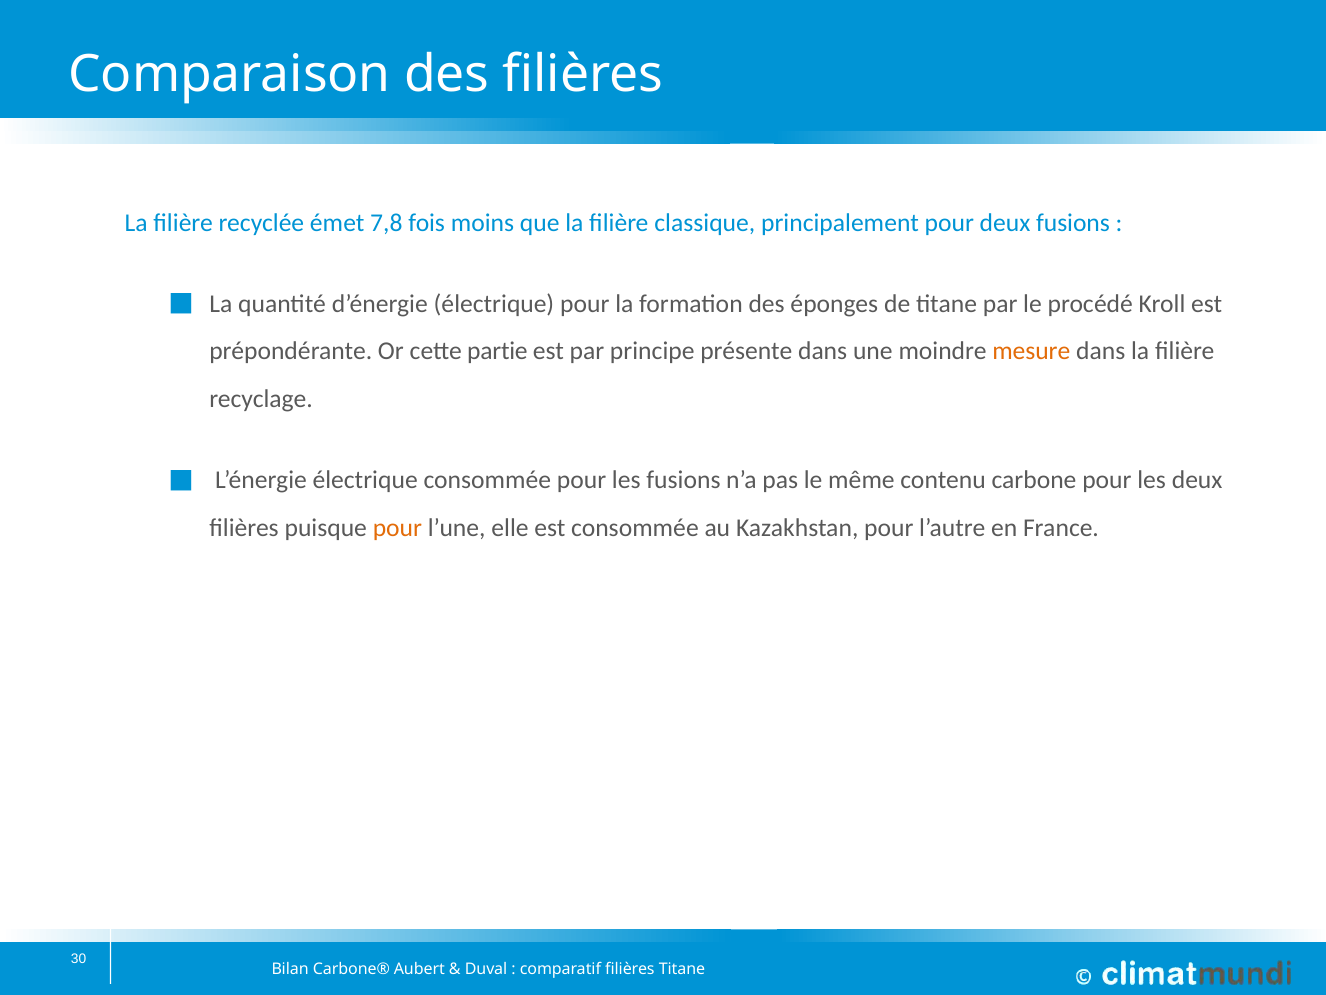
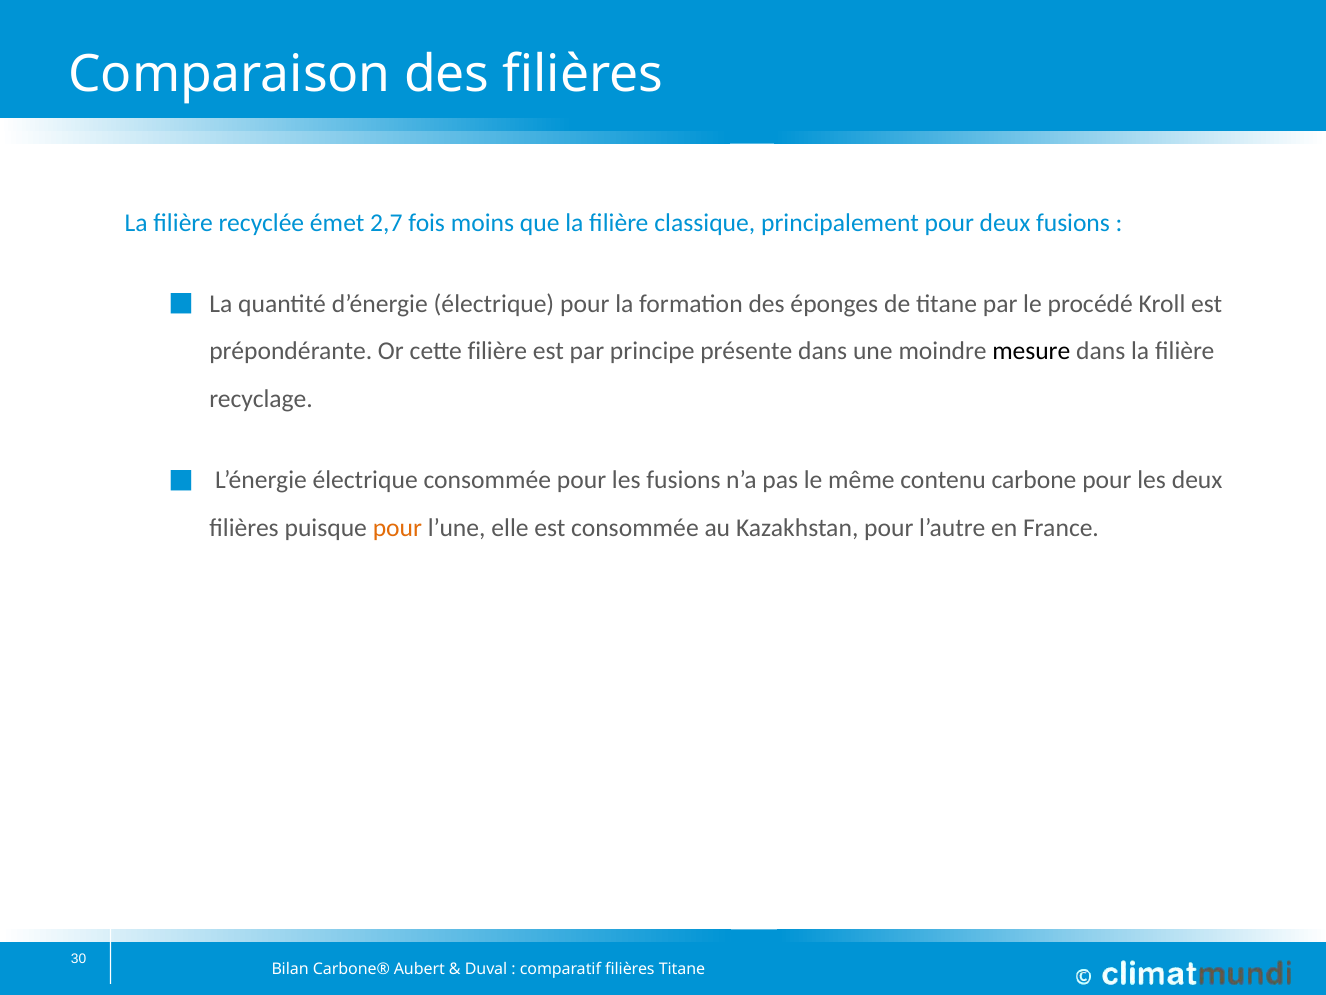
7,8: 7,8 -> 2,7 (386, 223)
cette partie: partie -> filière (497, 351)
mesure colour: orange -> black (1031, 351)
